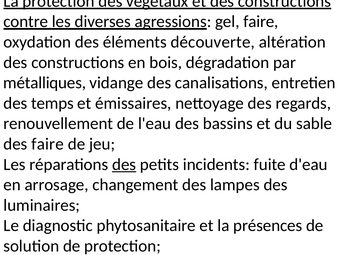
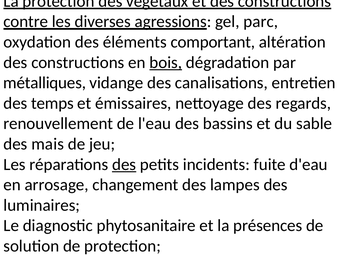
gel faire: faire -> parc (261, 22)
découverte: découverte -> comportant (213, 42)
bois underline: none -> present (166, 62)
des faire: faire -> mais (48, 144)
